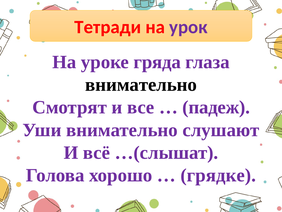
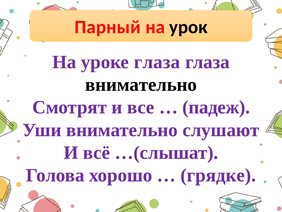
Тетради: Тетради -> Парный (108, 27)
урок colour: purple -> black (188, 27)
уроке гряда: гряда -> глаза (157, 62)
